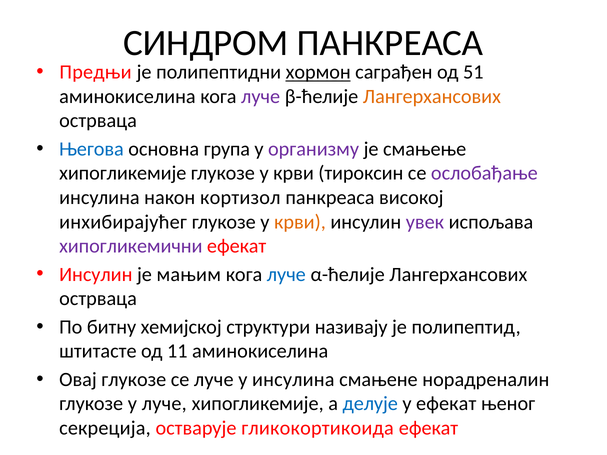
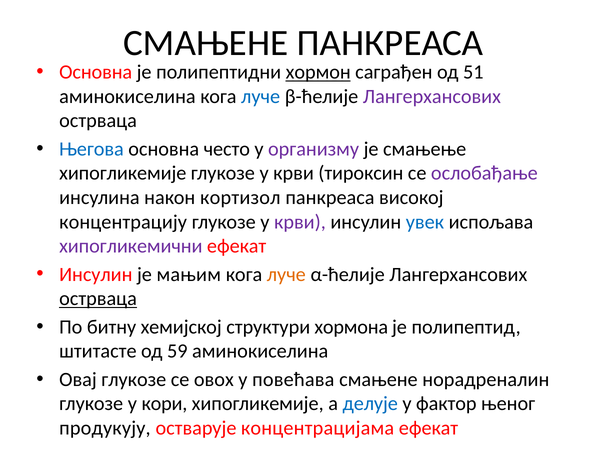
СИНДРОМ: СИНДРОМ -> СМАЊЕНЕ (206, 43)
Предњи: Предњи -> Основна (96, 72)
луче colour: purple -> blue (261, 97)
Лангерхансових colour: orange -> purple (432, 97)
група: група -> често (227, 149)
инхибирајућег: инхибирајућег -> концентрацију (123, 222)
крви colour: orange -> purple (300, 222)
увек colour: purple -> blue (425, 222)
луче colour: blue -> orange (286, 275)
острваца underline: none -> present (98, 299)
називају: називају -> хормона (351, 327)
11: 11 -> 59 (177, 351)
се луче: луче -> овох (214, 380)
у инсулина: инсулина -> повећава (293, 380)
у луче: луче -> кори (164, 404)
у ефекат: ефекат -> фактор (446, 404)
секреција: секреција -> продукују (105, 428)
гликокортикоида: гликокортикоида -> концентрацијама (318, 428)
